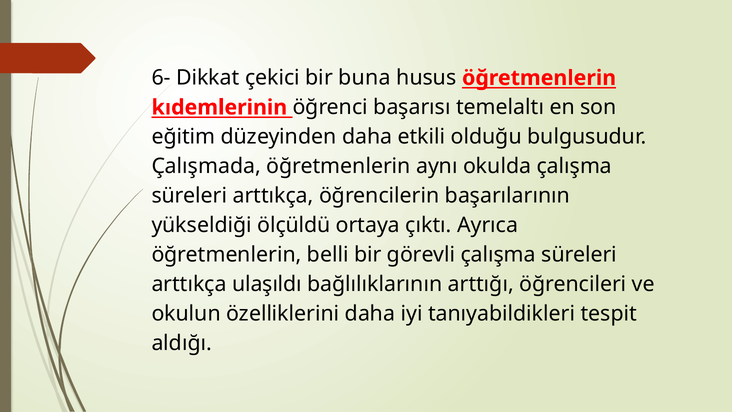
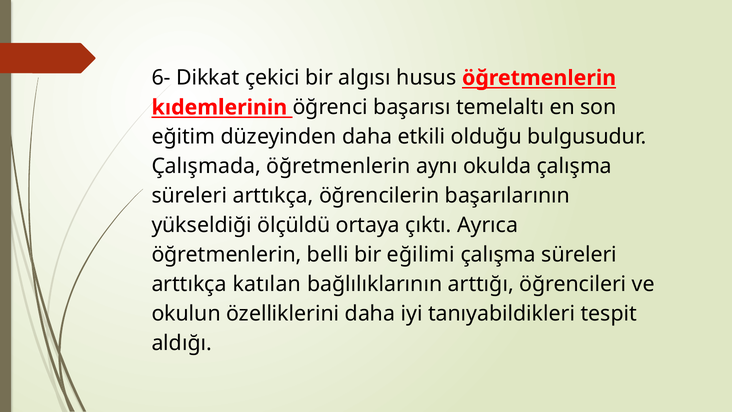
buna: buna -> algısı (365, 78)
görevli: görevli -> eğilimi (421, 255)
ulaşıldı: ulaşıldı -> katılan (267, 284)
